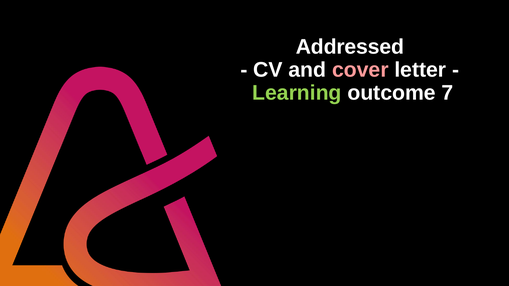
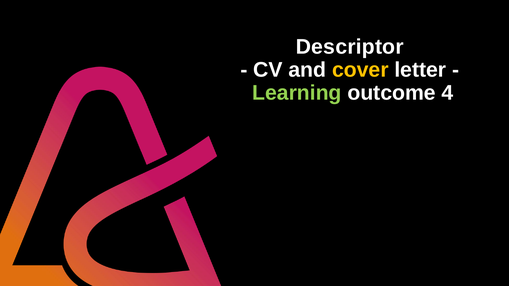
Addressed: Addressed -> Descriptor (350, 47)
cover colour: pink -> yellow (360, 70)
7: 7 -> 4 (447, 93)
